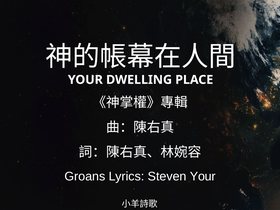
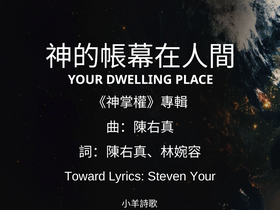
Groans: Groans -> Toward (85, 176)
